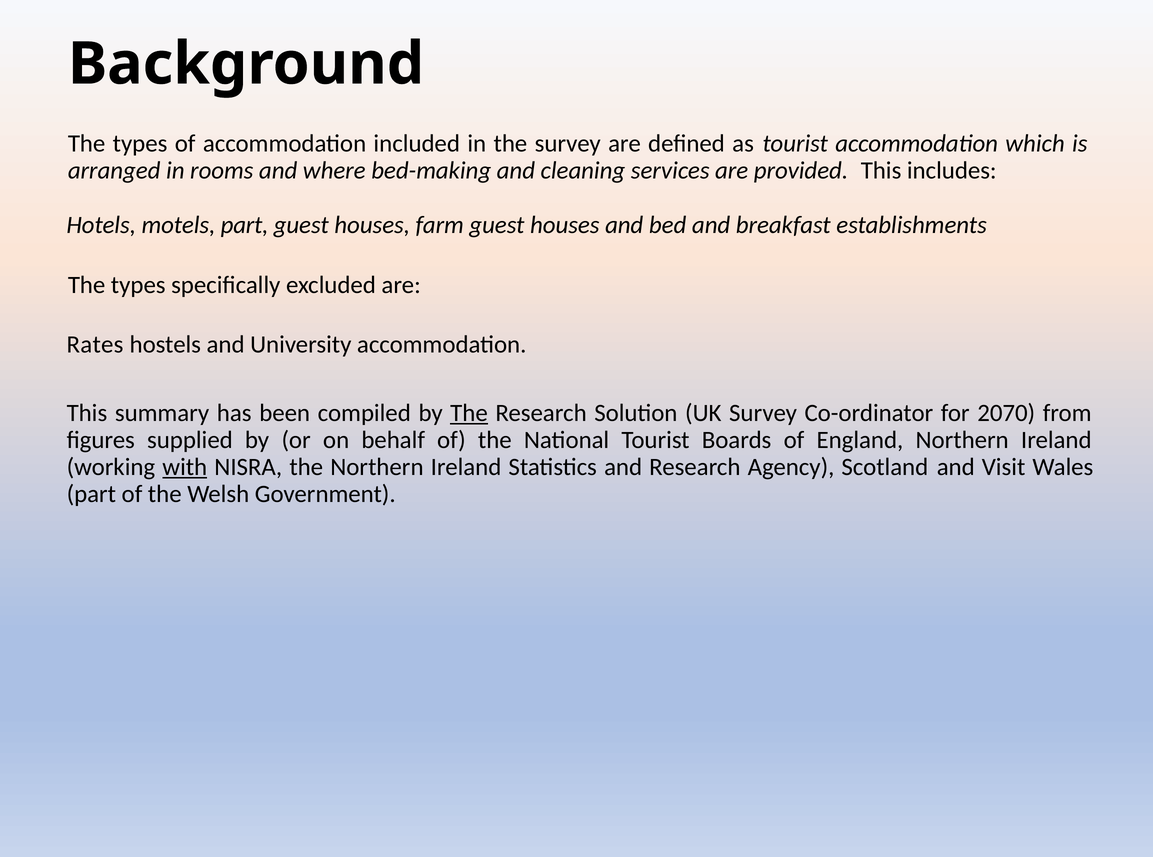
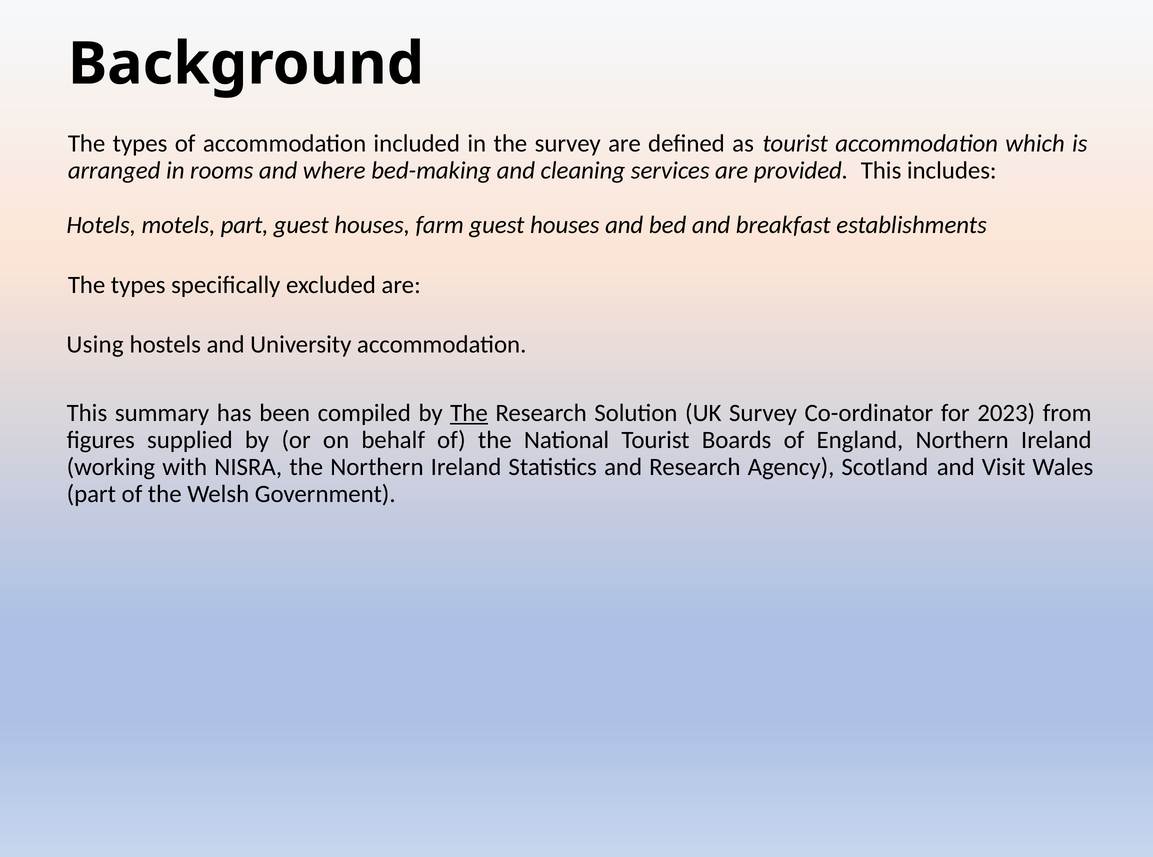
Rates: Rates -> Using (95, 345)
2070: 2070 -> 2023 (1006, 413)
with underline: present -> none (185, 467)
